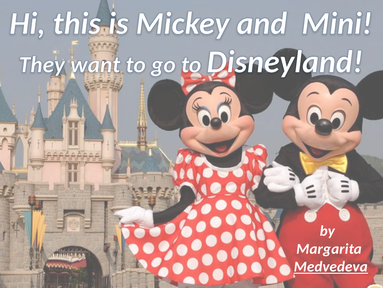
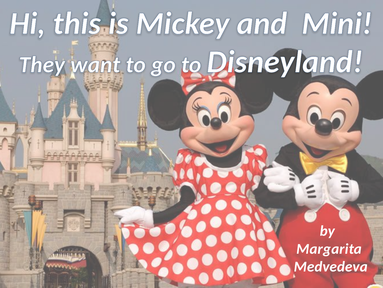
Medvedeva underline: present -> none (331, 266)
